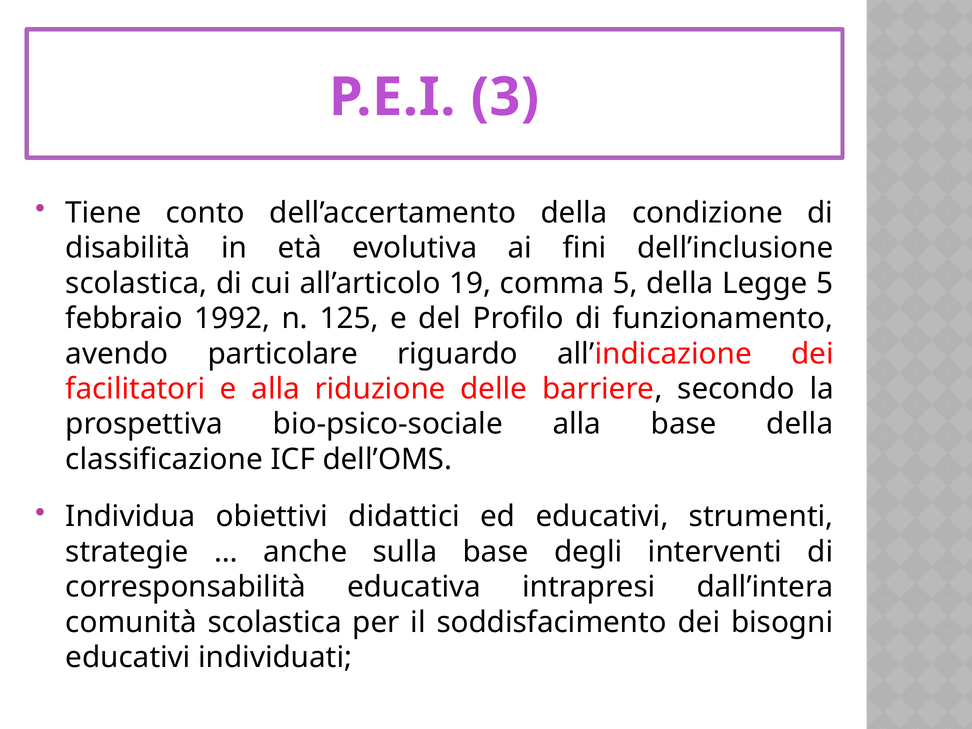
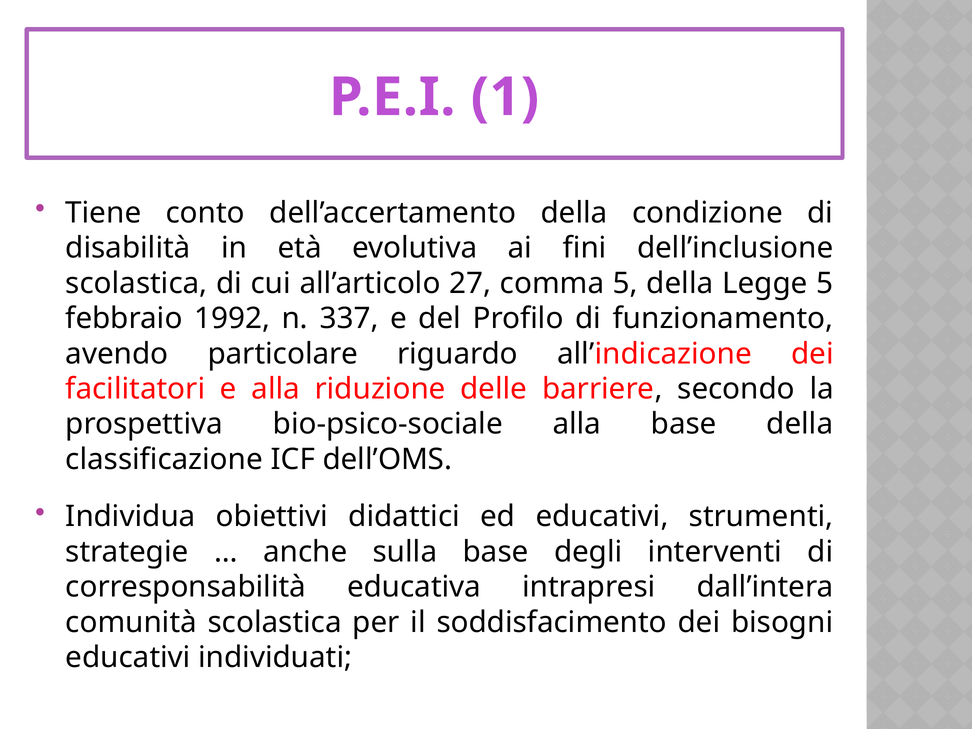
3: 3 -> 1 (505, 97)
19: 19 -> 27 (470, 283)
125: 125 -> 337 (349, 318)
